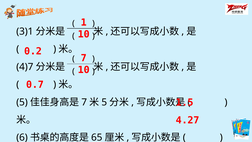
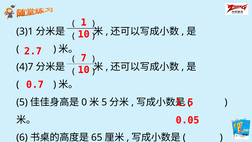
0.2: 0.2 -> 2.7 (33, 51)
7: 7 -> 0 (84, 102)
4.27: 4.27 -> 0.05 (188, 120)
